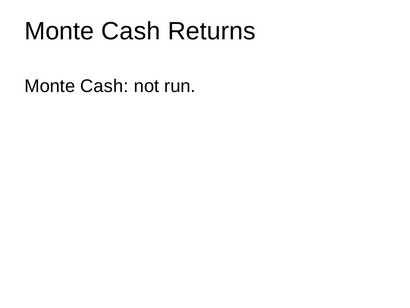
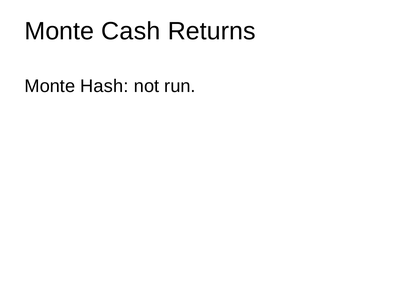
Cash: Cash -> Hash (104, 86)
